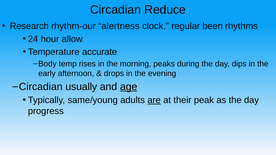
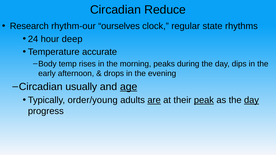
alertness: alertness -> ourselves (119, 26)
been: been -> state (213, 26)
allow: allow -> deep (72, 39)
same/young: same/young -> order/young (93, 100)
peak underline: none -> present (204, 100)
day underline: none -> present (251, 100)
